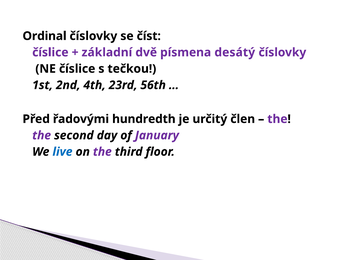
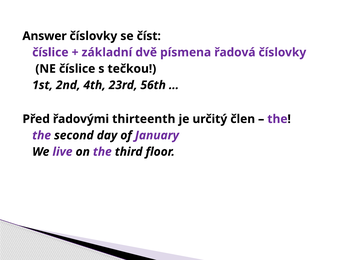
Ordinal: Ordinal -> Answer (45, 36)
desátý: desátý -> řadová (235, 52)
hundredth: hundredth -> thirteenth (144, 119)
live colour: blue -> purple (62, 151)
